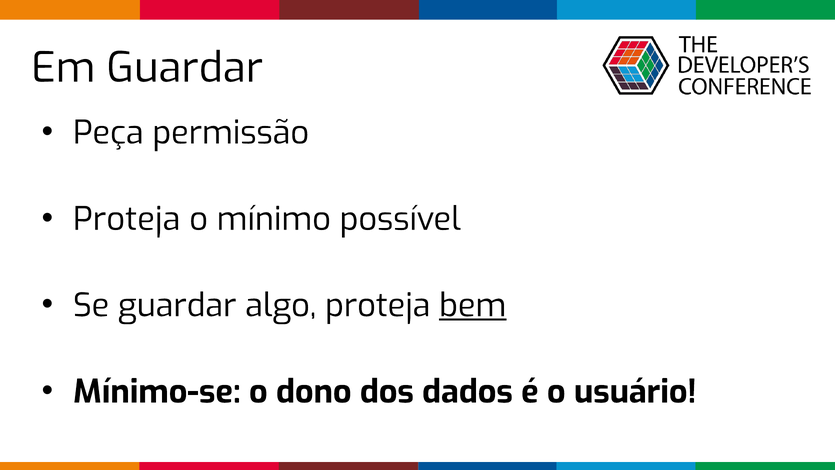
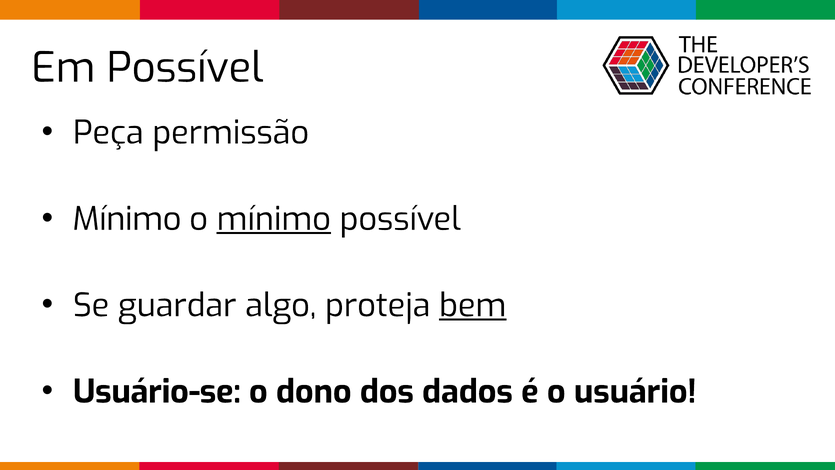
Em Guardar: Guardar -> Possível (185, 68)
Proteja: Proteja -> Mínimo (127, 219)
mínimo underline: none -> present (274, 219)
Mínimo-se: Mínimo-se -> Usuário-se (157, 392)
